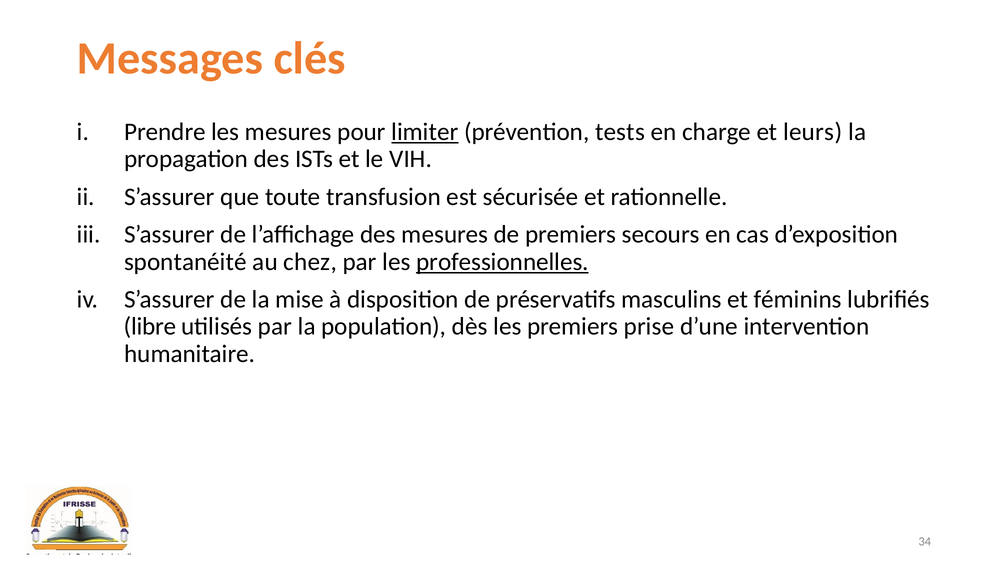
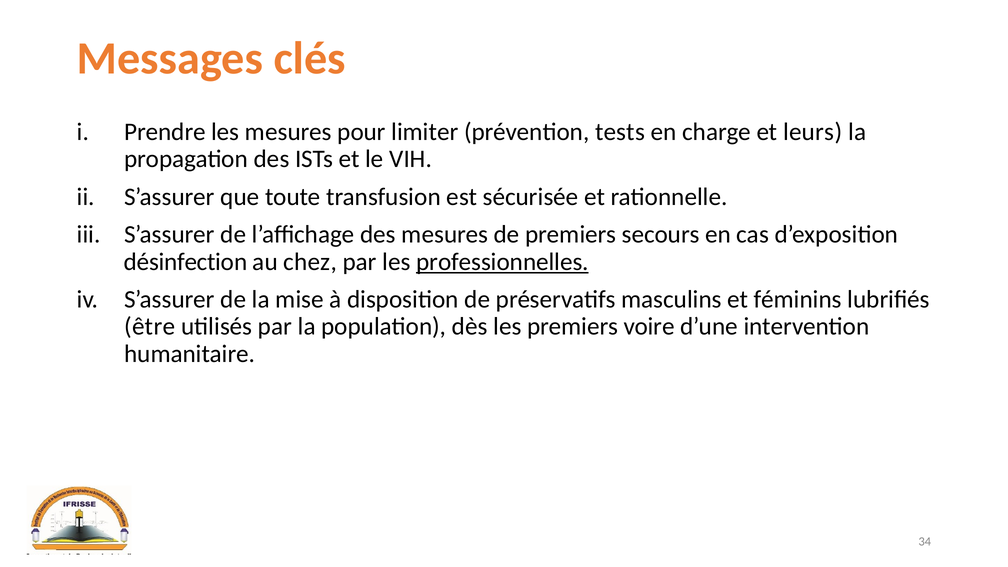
limiter underline: present -> none (425, 132)
spontanéité: spontanéité -> désinfection (186, 262)
libre: libre -> être (150, 327)
prise: prise -> voire (649, 327)
